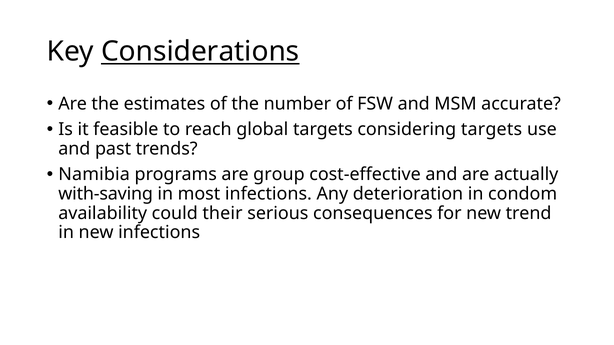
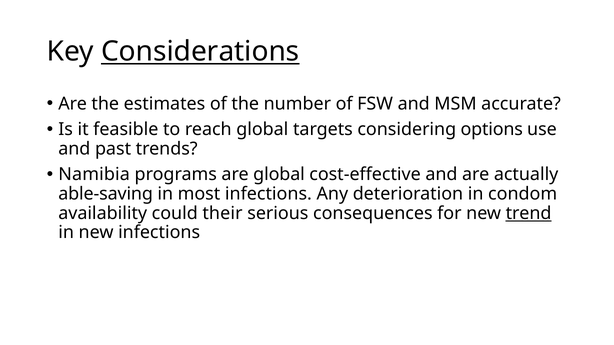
considering targets: targets -> options (492, 130)
are group: group -> global (279, 175)
with-saving: with-saving -> able-saving (106, 194)
trend underline: none -> present (529, 213)
